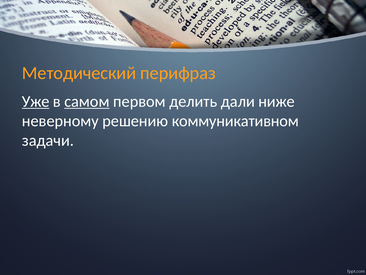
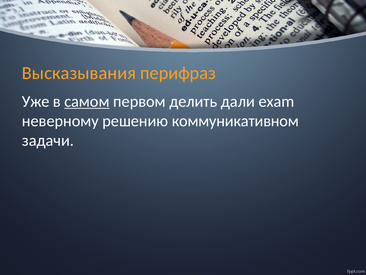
Методический: Методический -> Высказывания (79, 73)
Уже underline: present -> none (36, 101)
ниже: ниже -> exam (276, 101)
